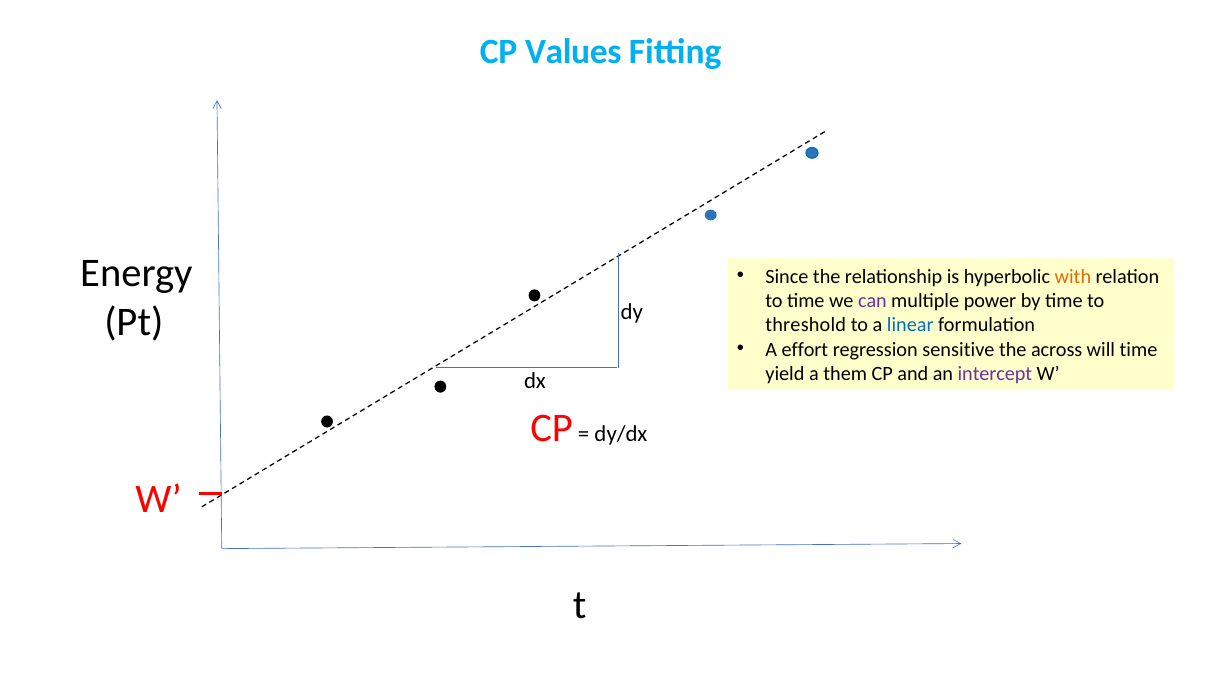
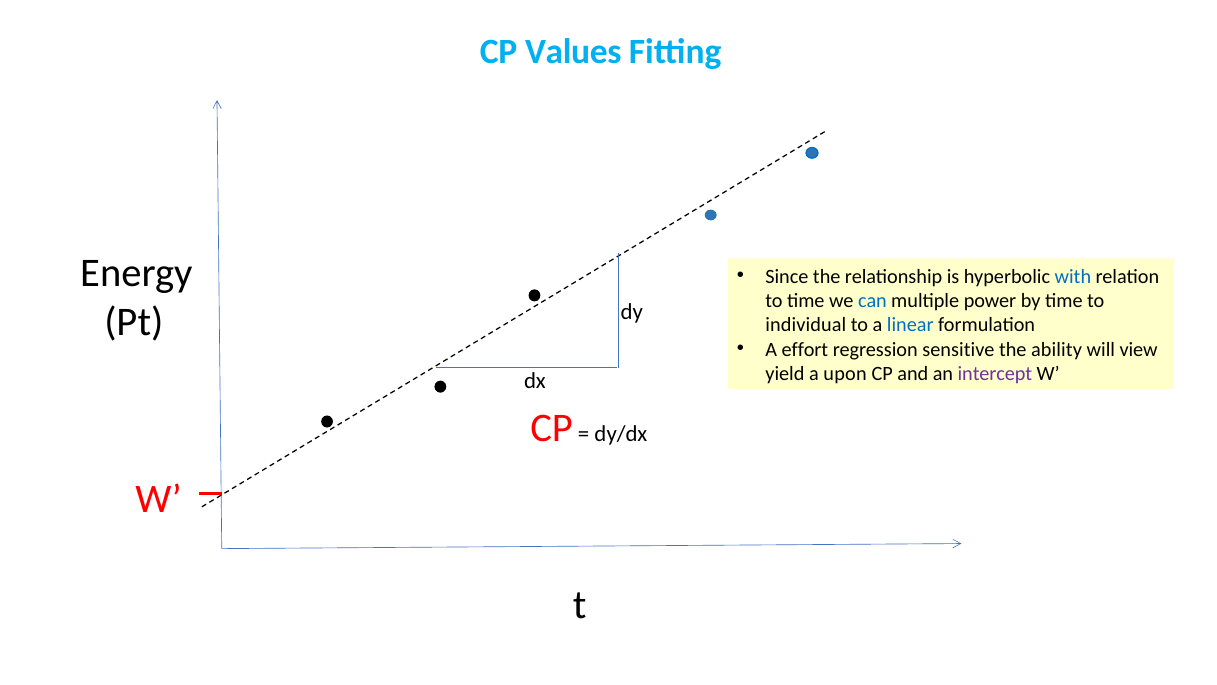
with colour: orange -> blue (1073, 276)
can colour: purple -> blue (872, 300)
threshold: threshold -> individual (806, 325)
across: across -> ability (1057, 349)
will time: time -> view (1139, 349)
them: them -> upon (845, 373)
